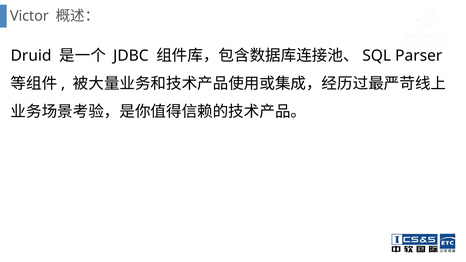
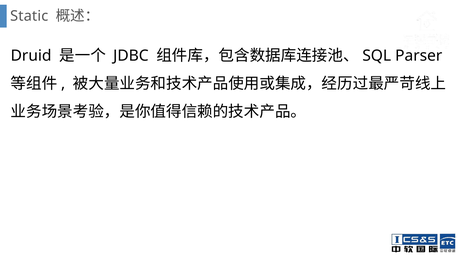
Victor: Victor -> Static (29, 16)
